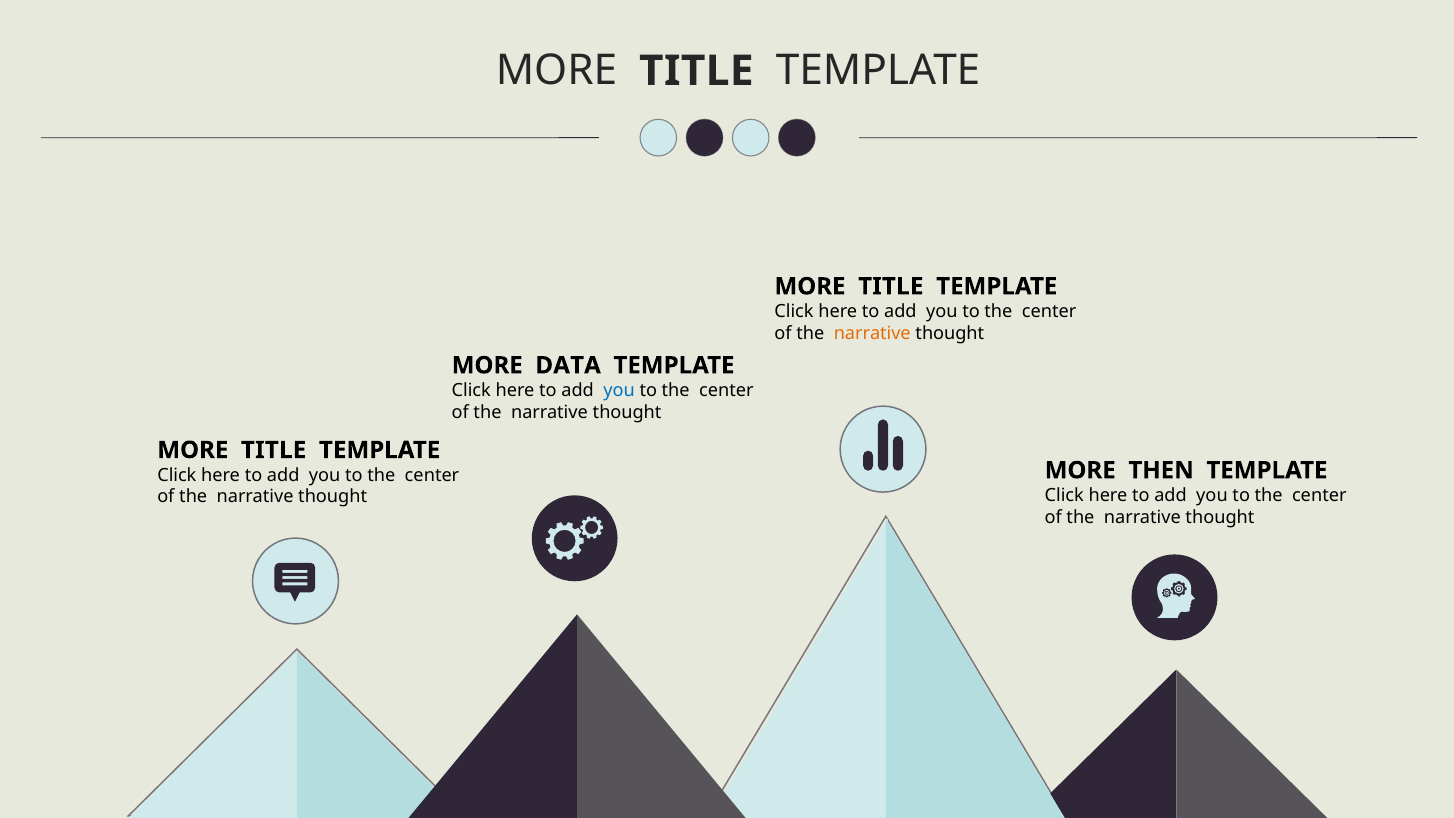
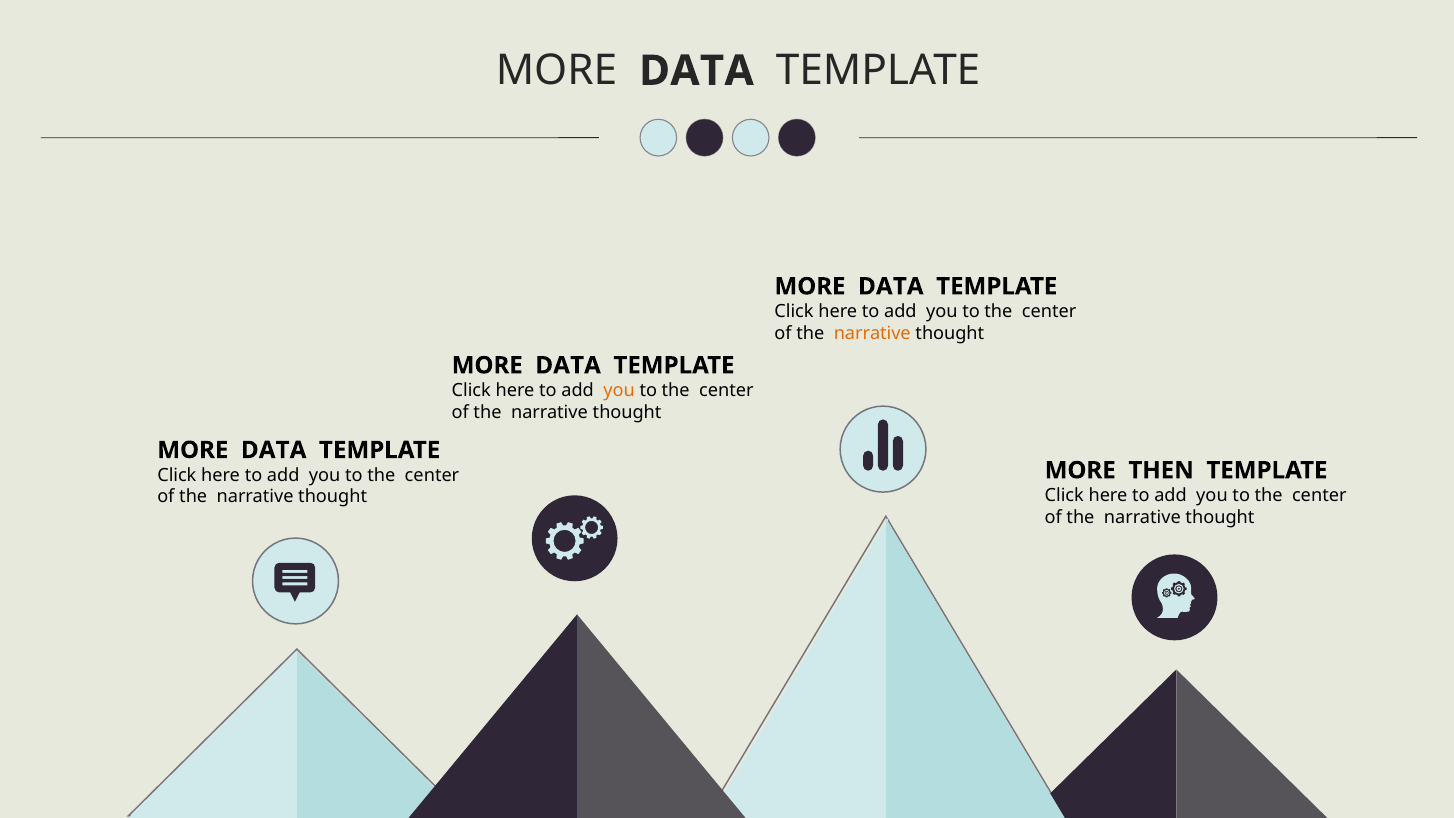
TITLE: TITLE -> DATA (696, 71)
TITLE: TITLE -> DATA (891, 286)
you colour: blue -> orange (619, 390)
TITLE: TITLE -> DATA (274, 450)
